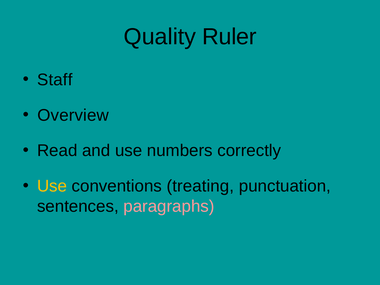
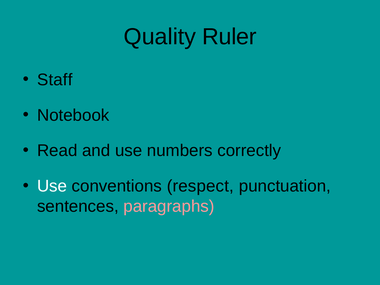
Overview: Overview -> Notebook (73, 115)
Use colour: yellow -> white (52, 186)
treating: treating -> respect (200, 186)
